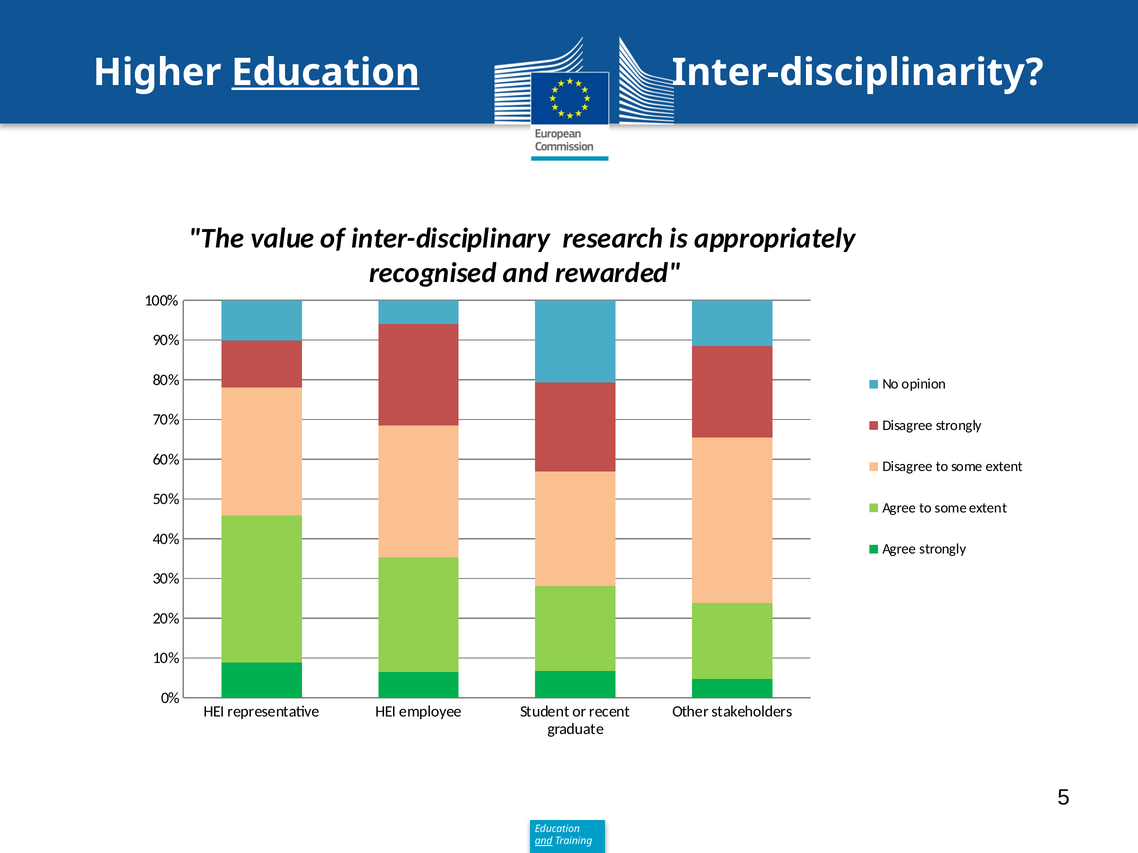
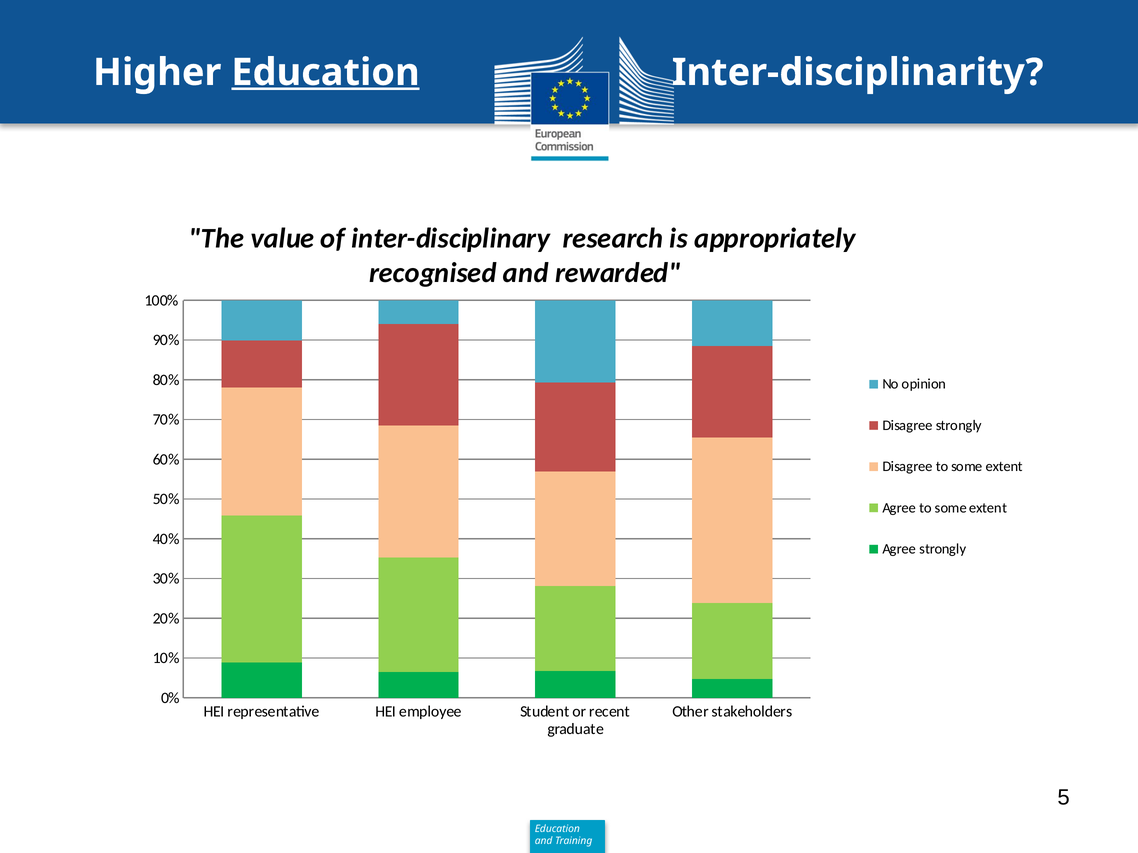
and underline: present -> none (544, 842)
